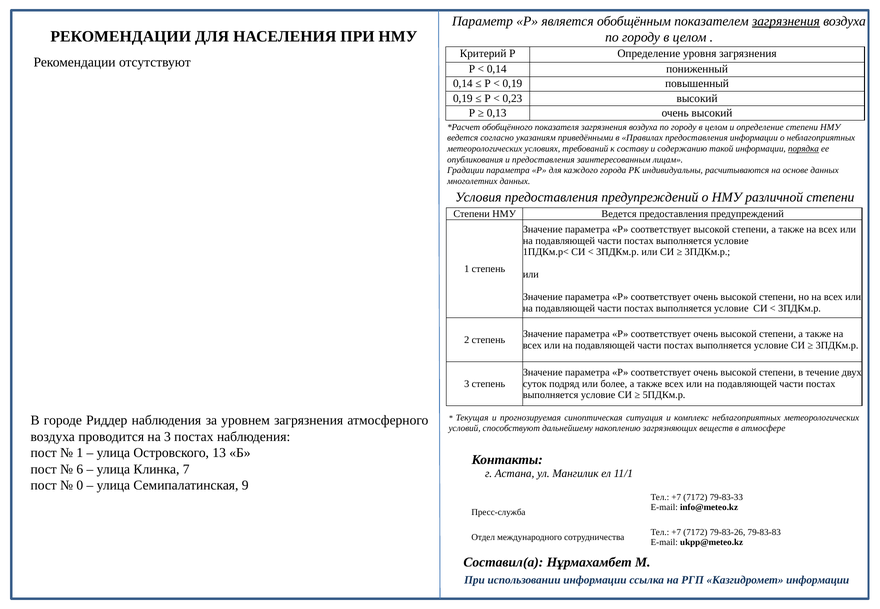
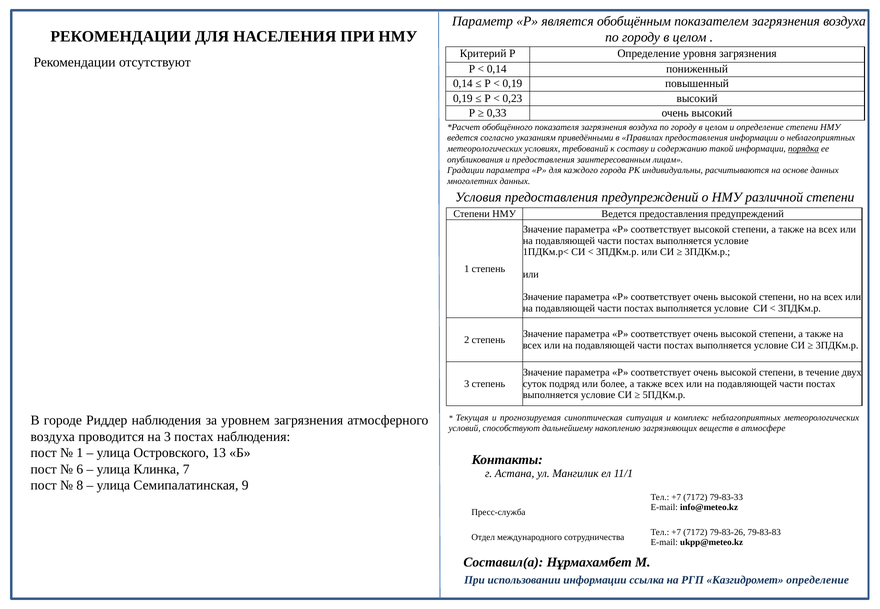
загрязнения underline: present -> none (786, 21)
0,13: 0,13 -> 0,33 (497, 113)
0: 0 -> 8 (80, 486)
Казгидромет информации: информации -> определение (818, 580)
